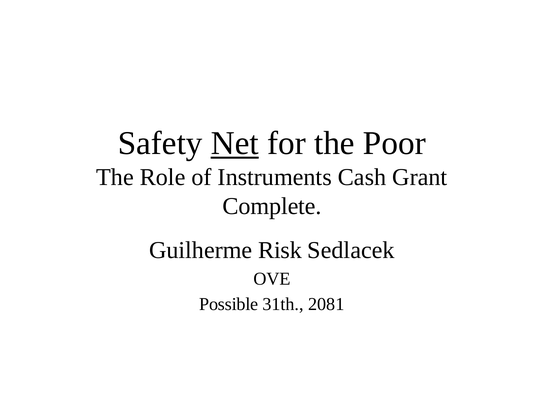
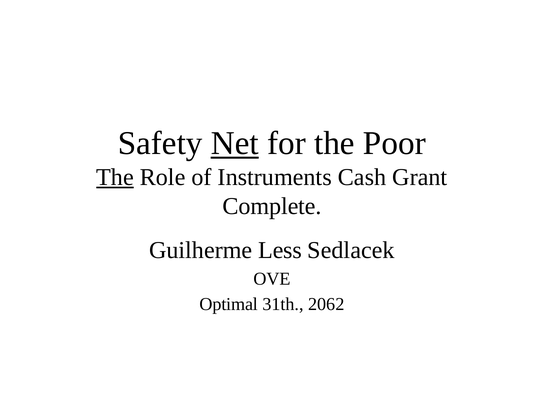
The underline: none -> present (115, 177)
Risk: Risk -> Less (280, 250)
Possible: Possible -> Optimal (229, 304)
2081: 2081 -> 2062 (326, 304)
